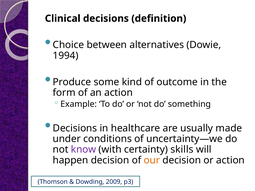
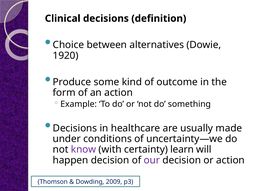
1994: 1994 -> 1920 (66, 56)
skills: skills -> learn (182, 150)
our colour: orange -> purple (152, 160)
